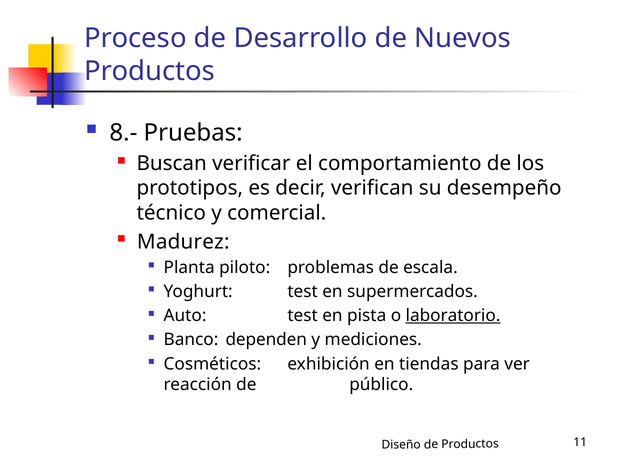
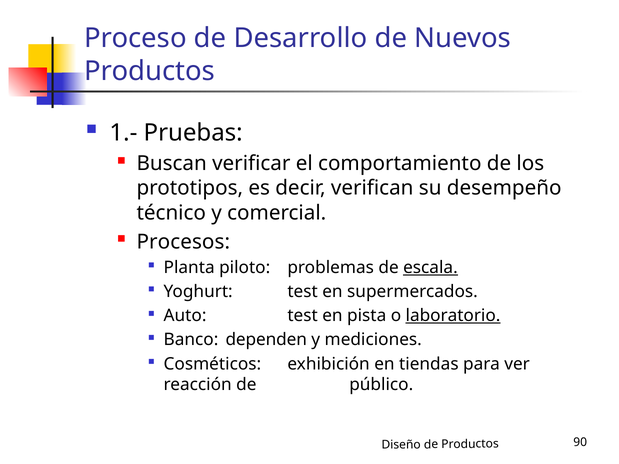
8.-: 8.- -> 1.- (123, 133)
Madurez: Madurez -> Procesos (183, 242)
escala underline: none -> present (430, 268)
11: 11 -> 90 (580, 442)
